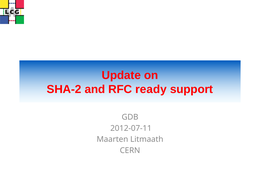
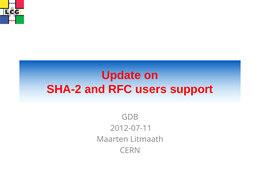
ready: ready -> users (151, 89)
